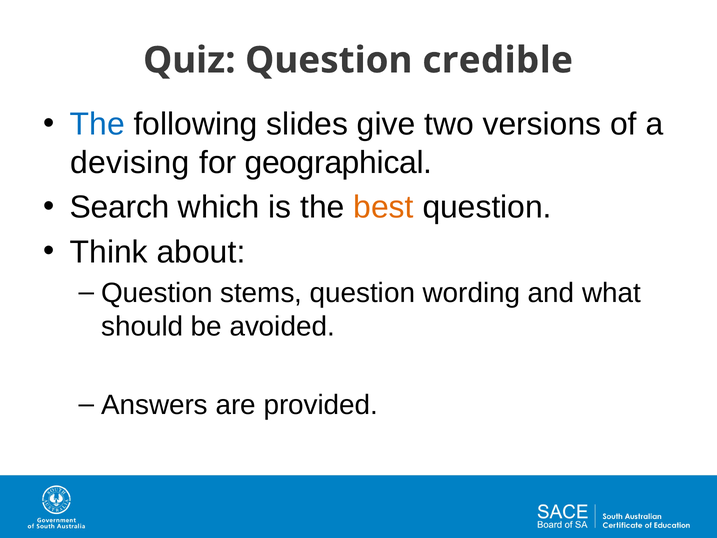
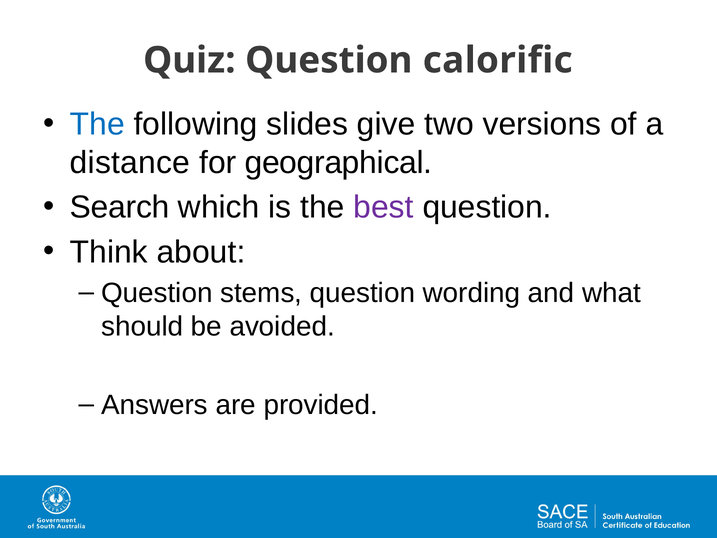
credible: credible -> calorific (498, 60)
devising: devising -> distance (130, 163)
best colour: orange -> purple (383, 207)
